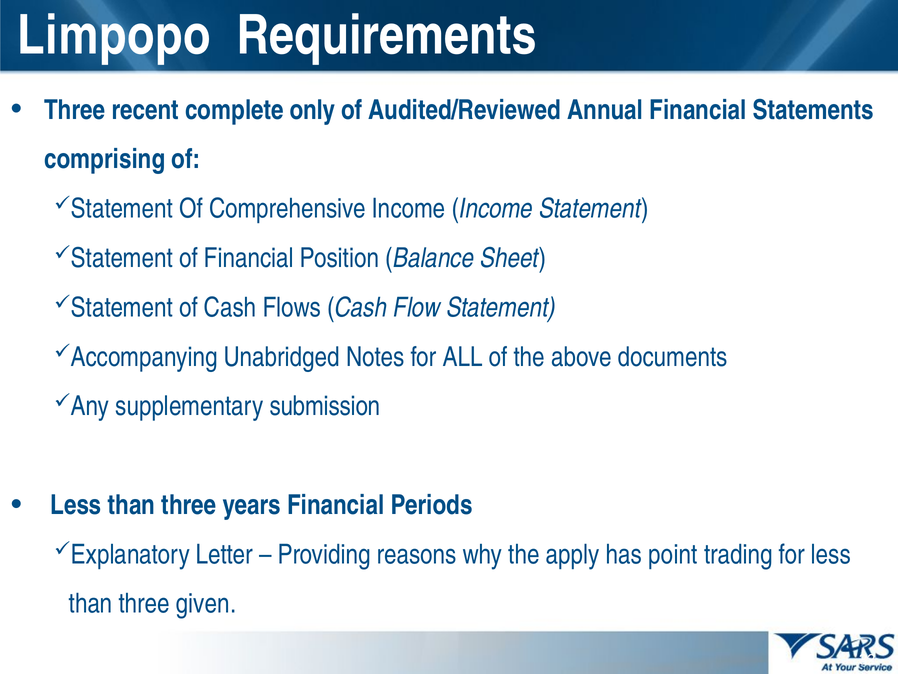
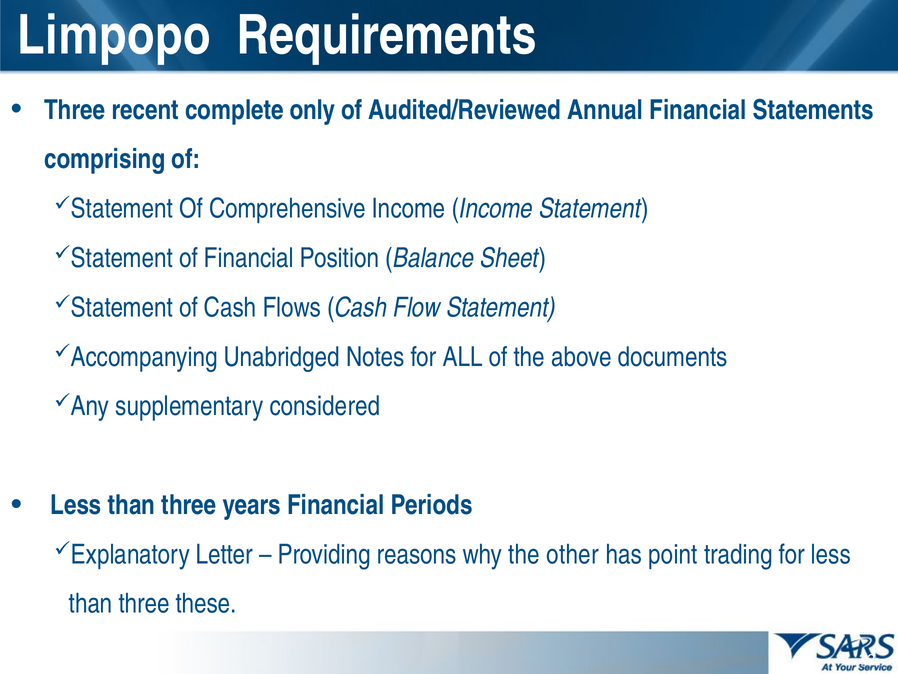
submission: submission -> considered (325, 406)
apply: apply -> other (572, 554)
given: given -> these (206, 603)
